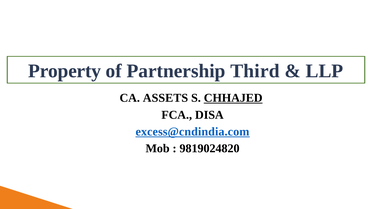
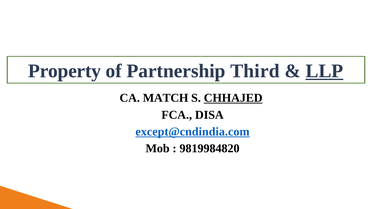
LLP underline: none -> present (324, 71)
ASSETS: ASSETS -> MATCH (166, 98)
excess@cndindia.com: excess@cndindia.com -> except@cndindia.com (192, 132)
9819024820: 9819024820 -> 9819984820 (210, 149)
